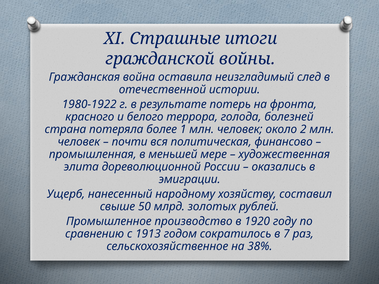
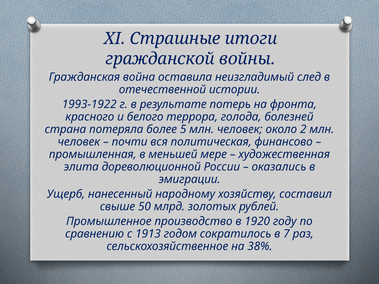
1980-1922: 1980-1922 -> 1993-1922 (89, 104)
1: 1 -> 5 (183, 129)
